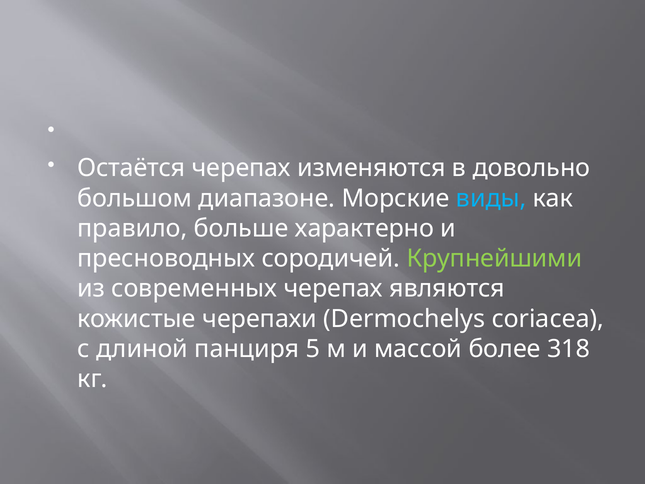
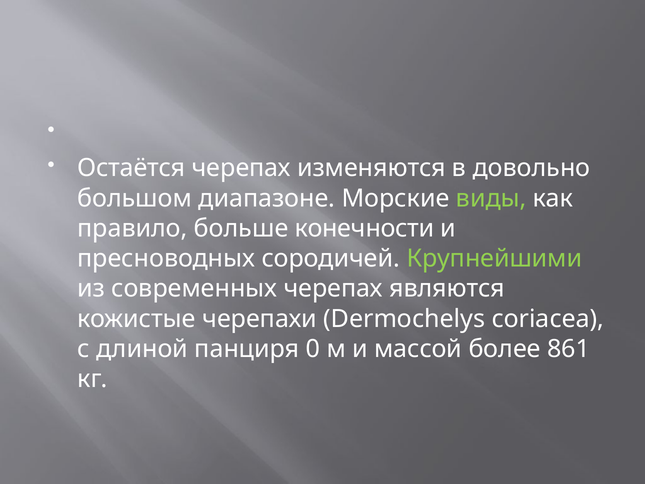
виды colour: light blue -> light green (491, 198)
характерно: характерно -> конечности (364, 228)
5: 5 -> 0 (313, 349)
318: 318 -> 861 (569, 349)
